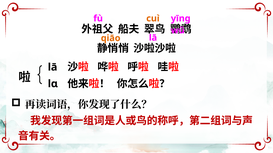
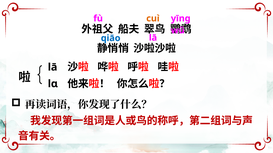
qiāo colour: orange -> blue (111, 38)
